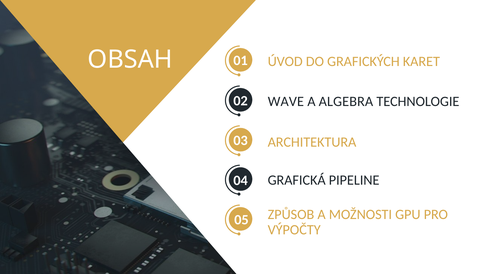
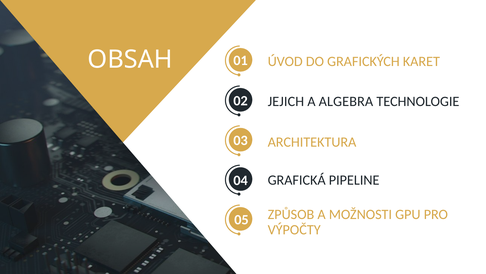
WAVE: WAVE -> JEJICH (286, 101)
